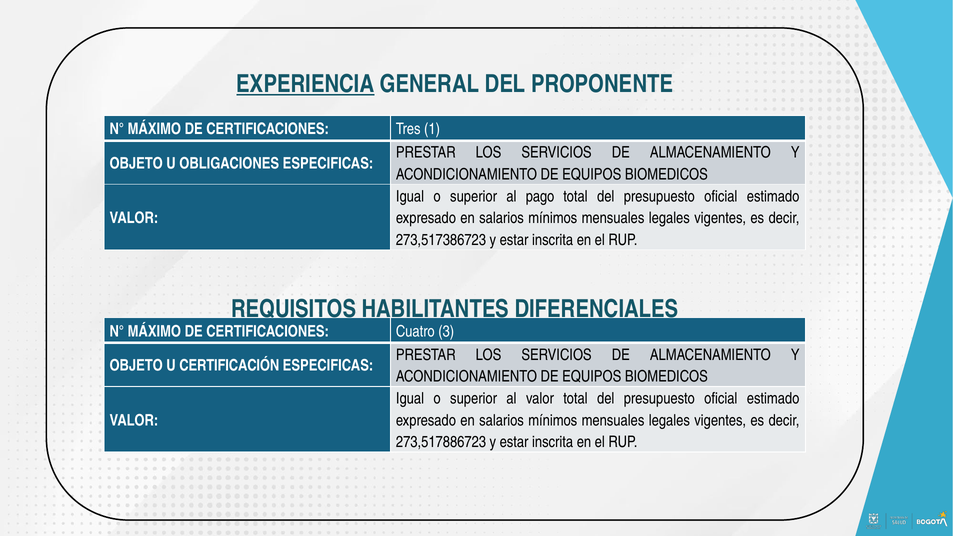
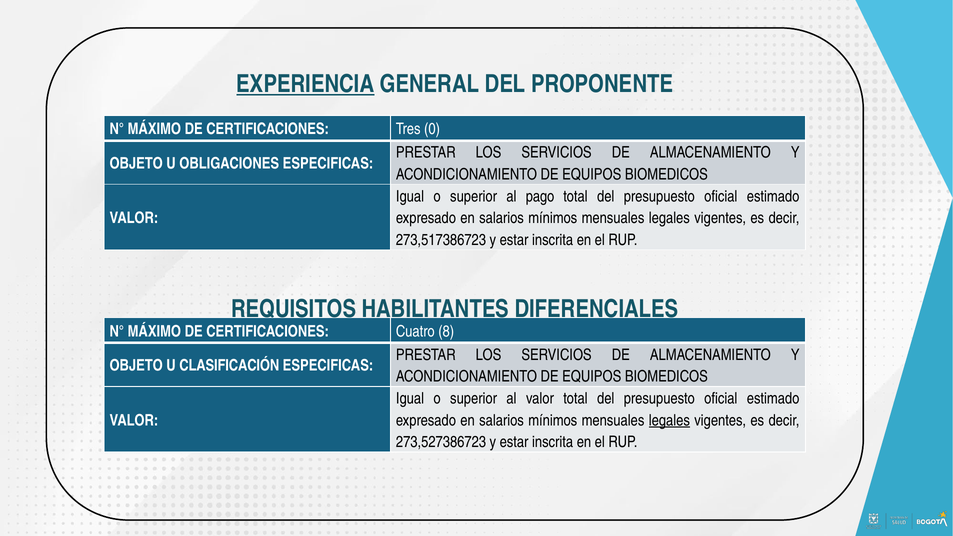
1: 1 -> 0 (432, 129)
3: 3 -> 8 (446, 331)
CERTIFICACIÓN: CERTIFICACIÓN -> CLASIFICACIÓN (229, 366)
legales underline: none -> present (669, 420)
273,517886723: 273,517886723 -> 273,527386723 (441, 442)
